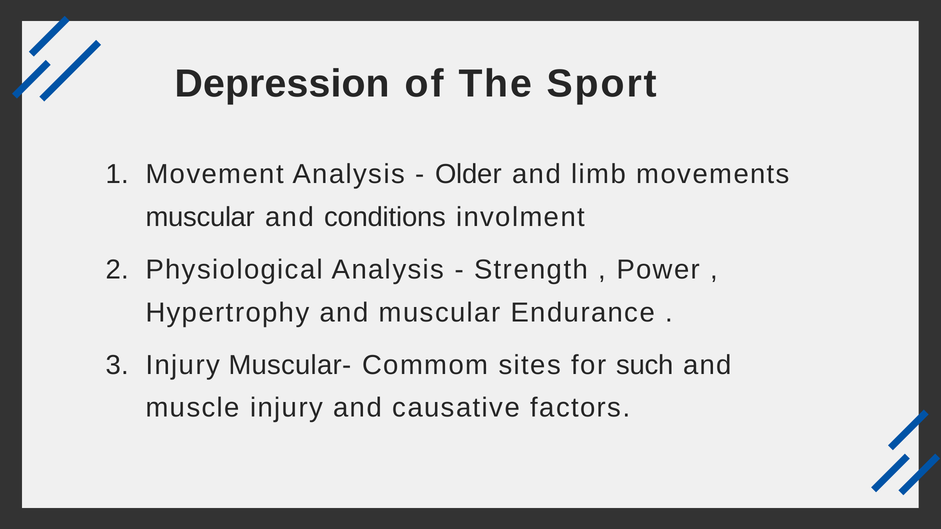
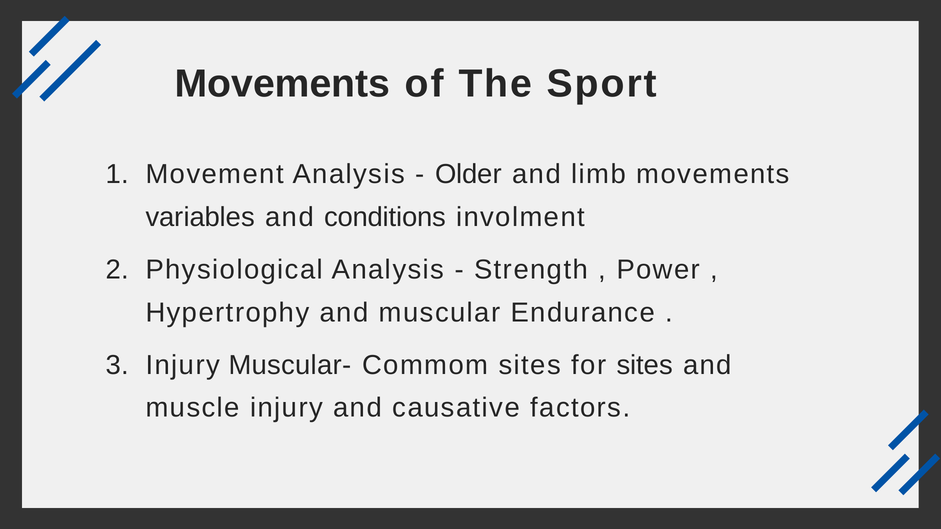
Depression: Depression -> Movements (282, 84)
muscular: muscular -> variables (200, 217)
for such: such -> sites (645, 365)
